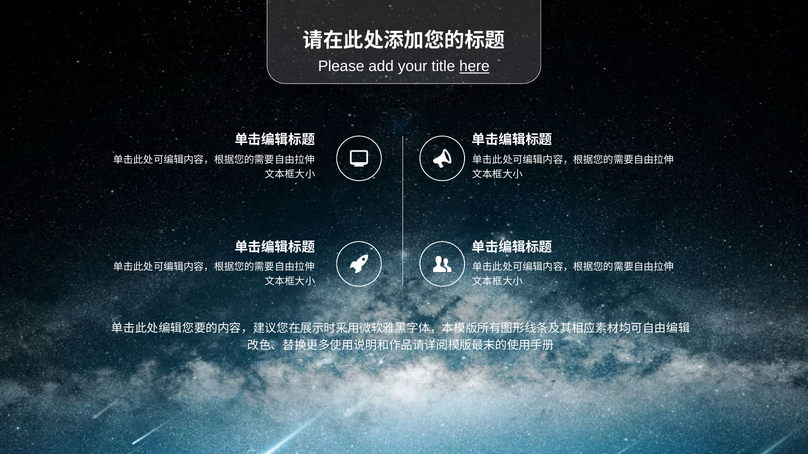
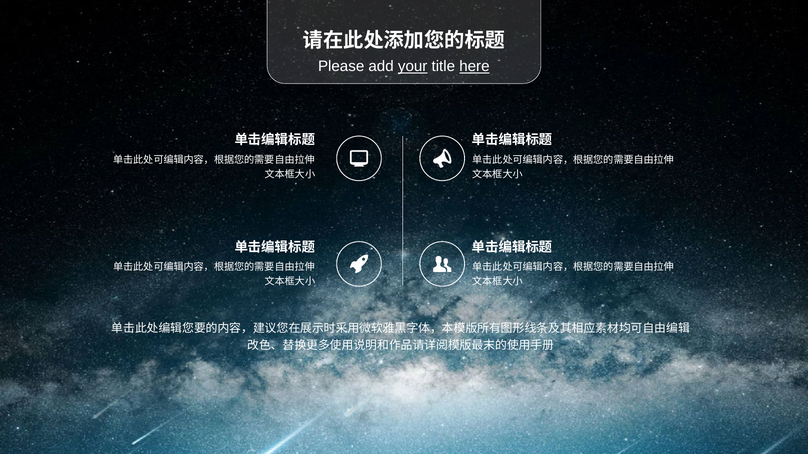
your underline: none -> present (413, 66)
